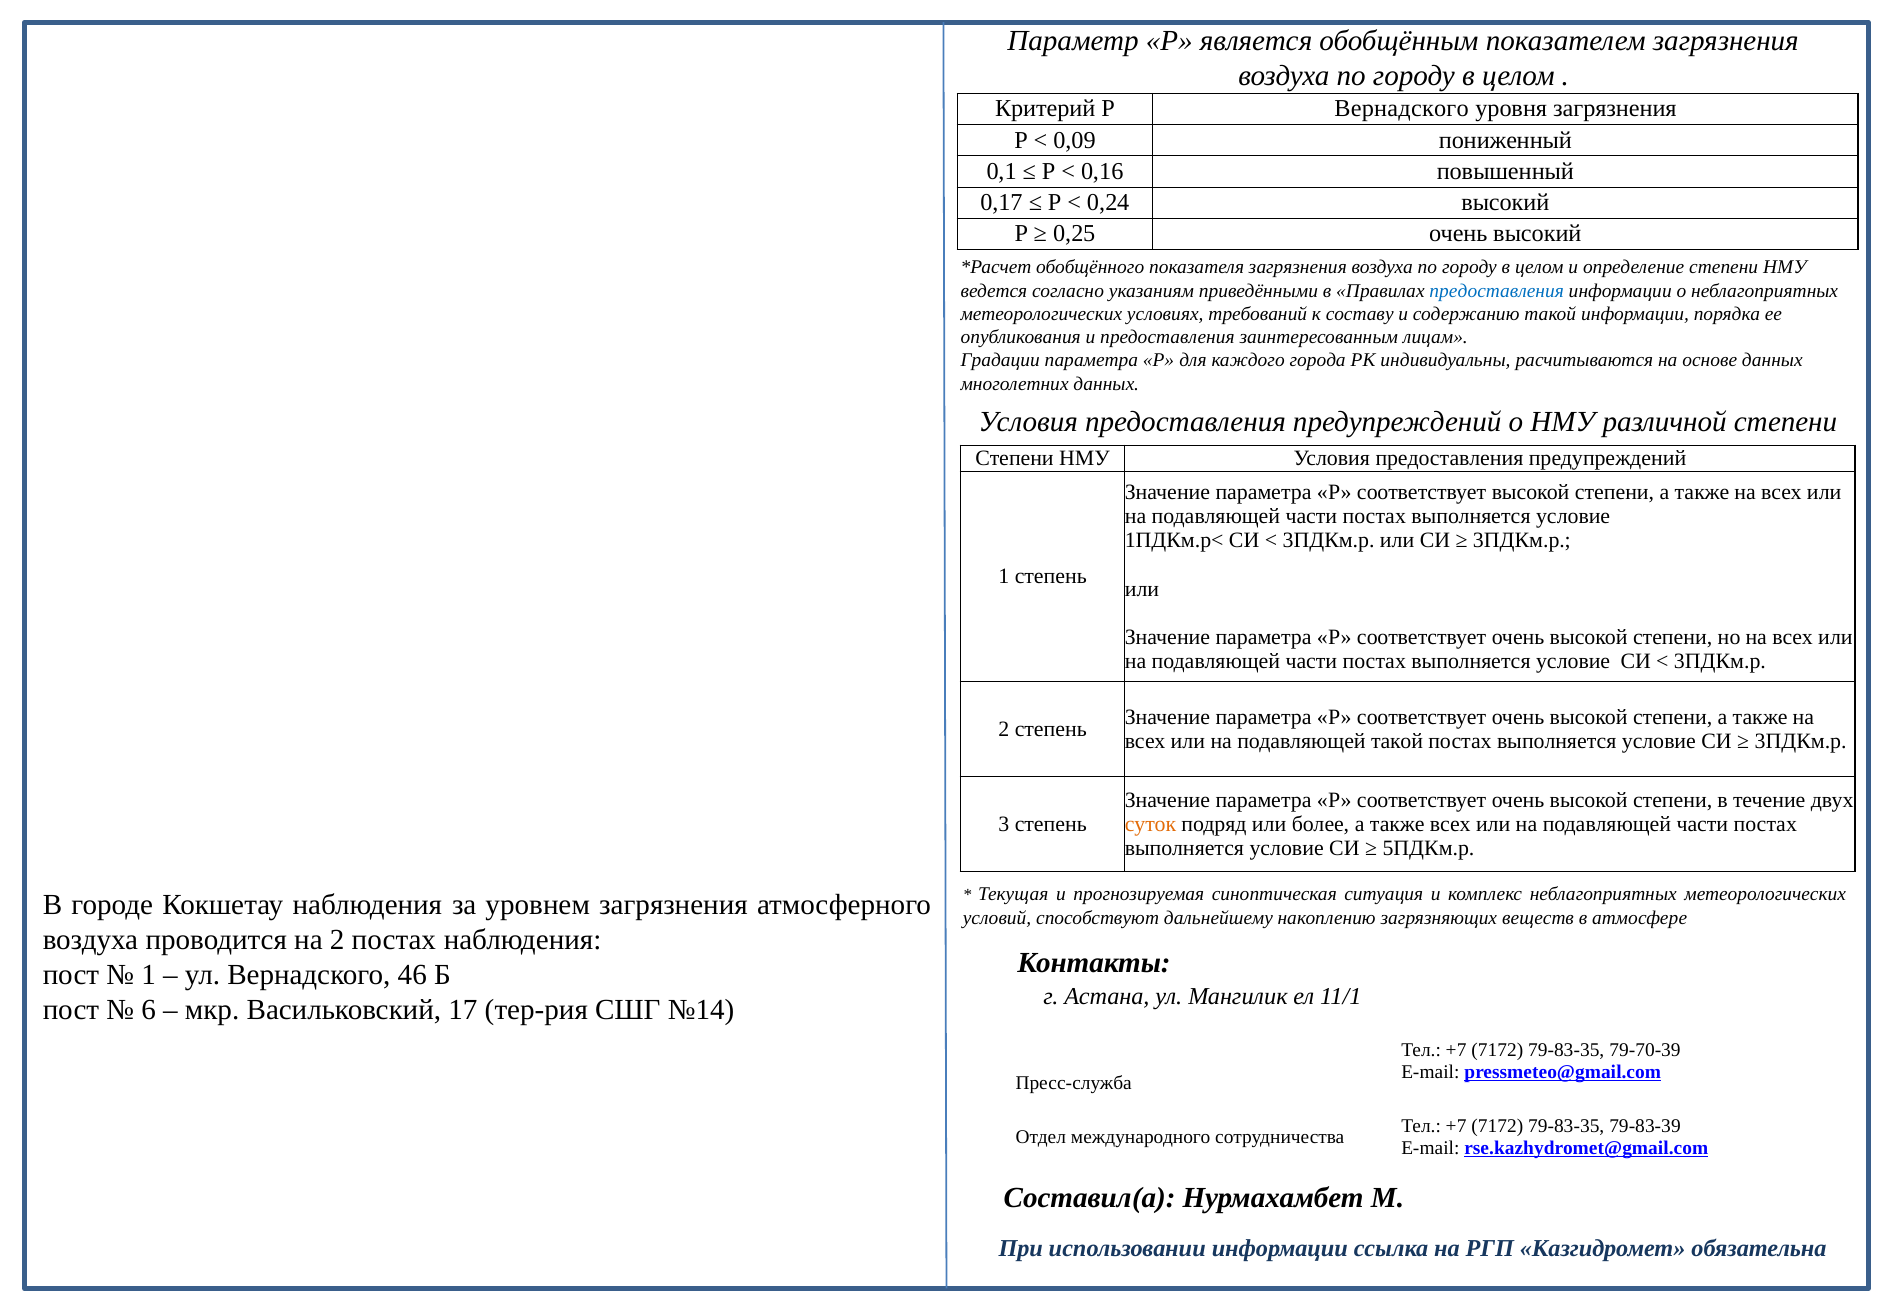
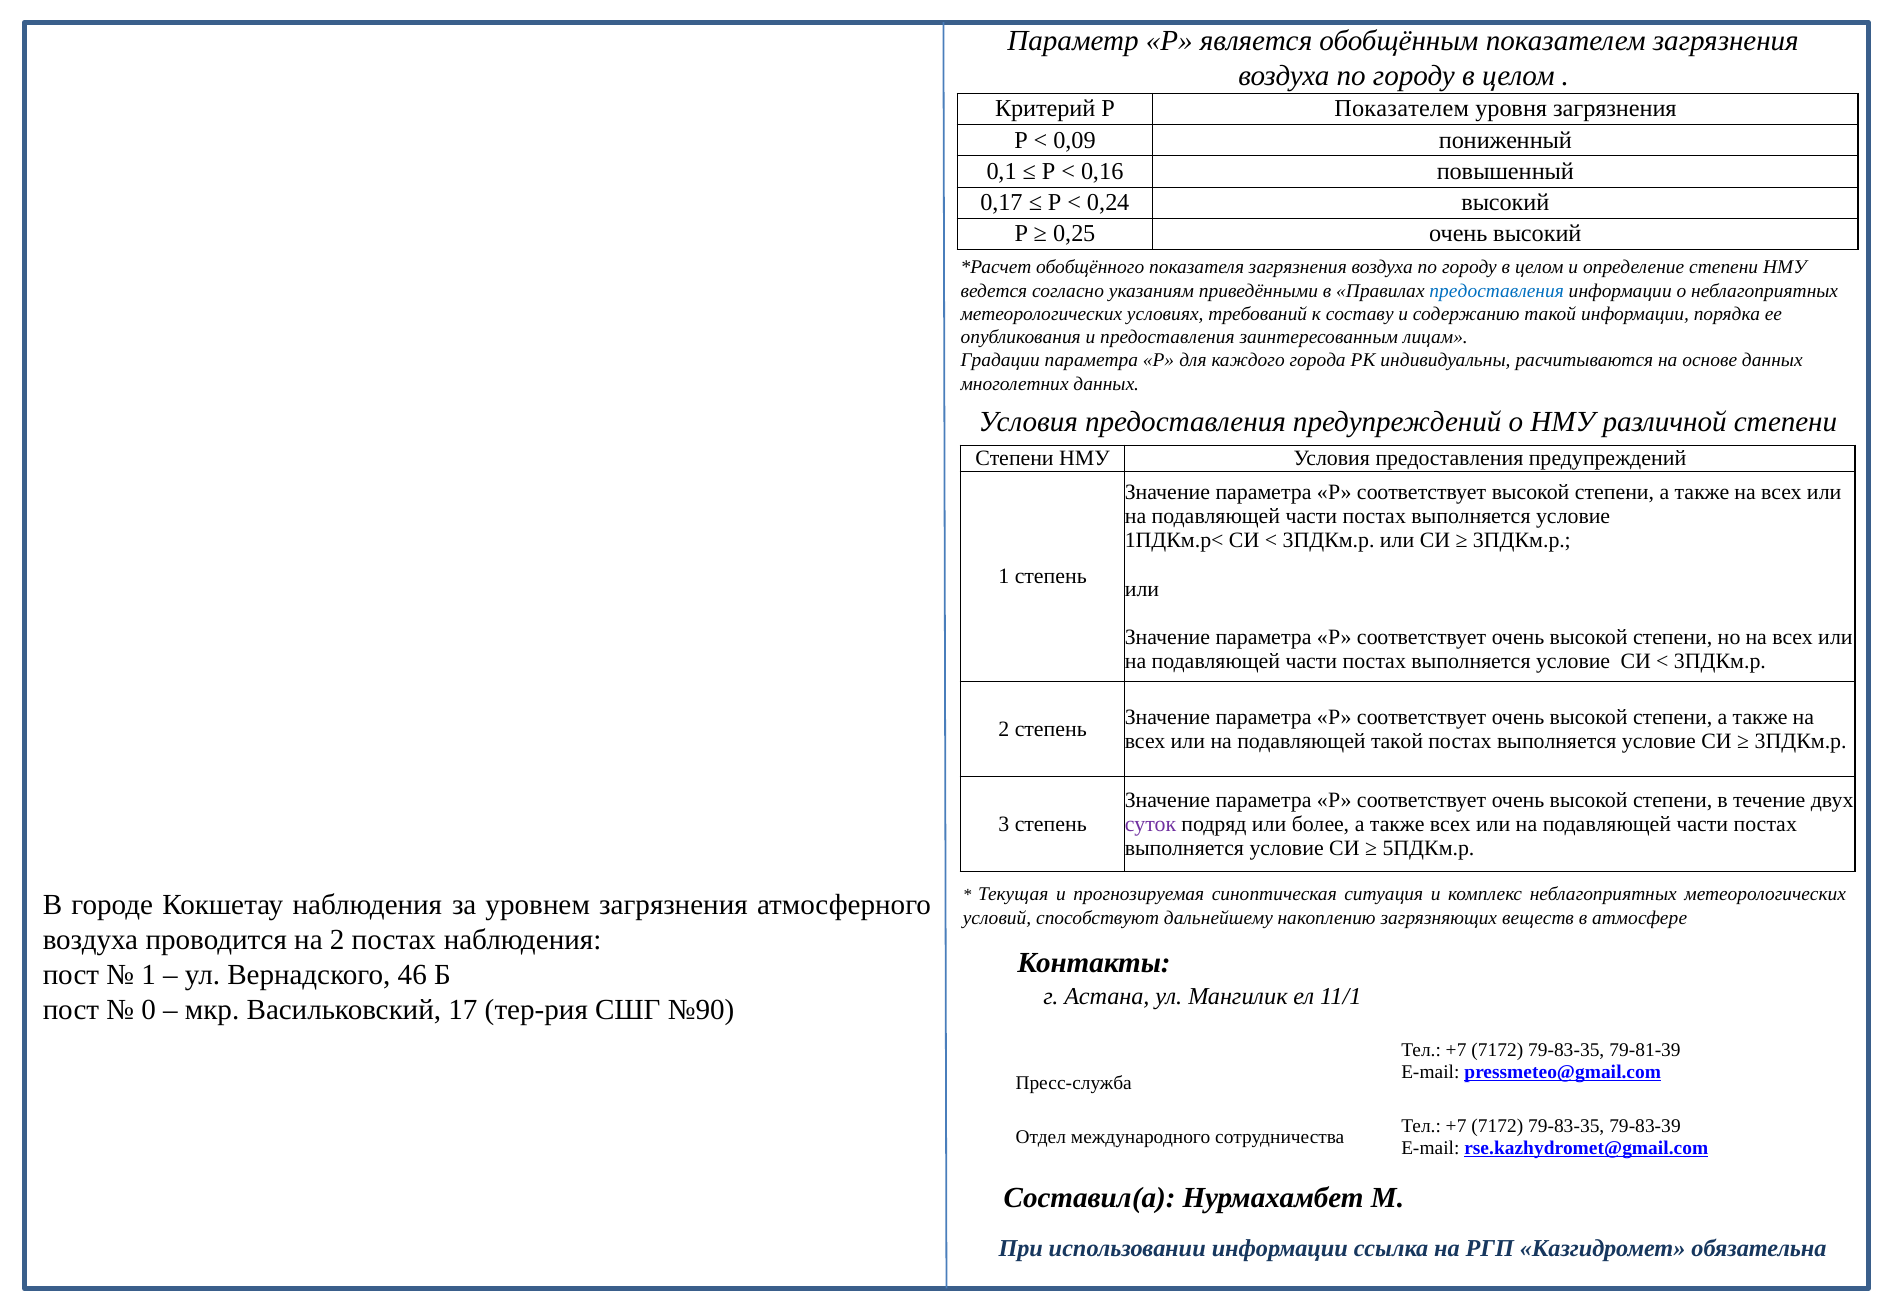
Р Вернадского: Вернадского -> Показателем (1402, 109)
суток colour: orange -> purple (1151, 824)
6: 6 -> 0 (149, 1010)
№14: №14 -> №90 (701, 1010)
79-70-39: 79-70-39 -> 79-81-39 (1645, 1050)
